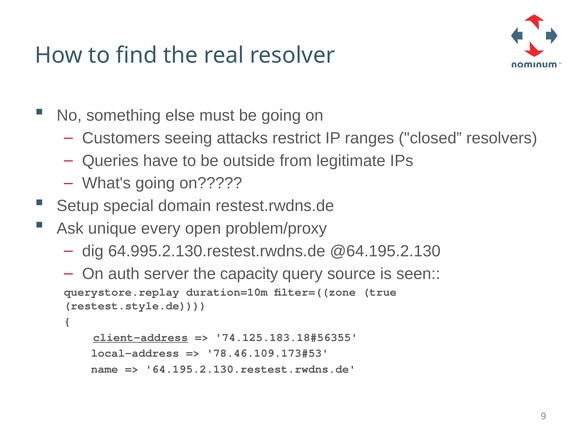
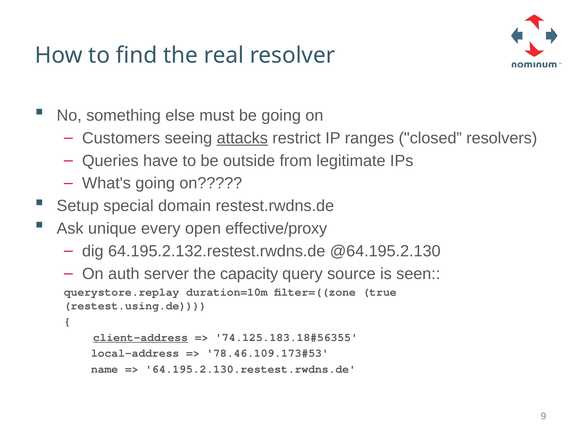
attacks underline: none -> present (242, 138)
problem/proxy: problem/proxy -> effective/proxy (276, 228)
64.995.2.130.restest.rwdns.de: 64.995.2.130.restest.rwdns.de -> 64.195.2.132.restest.rwdns.de (217, 251)
restest.style.de: restest.style.de -> restest.using.de (135, 306)
